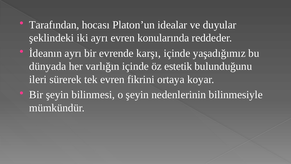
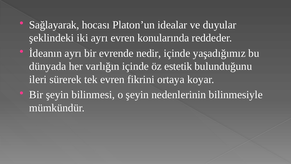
Tarafından: Tarafından -> Sağlayarak (54, 25)
karşı: karşı -> nedir (149, 53)
